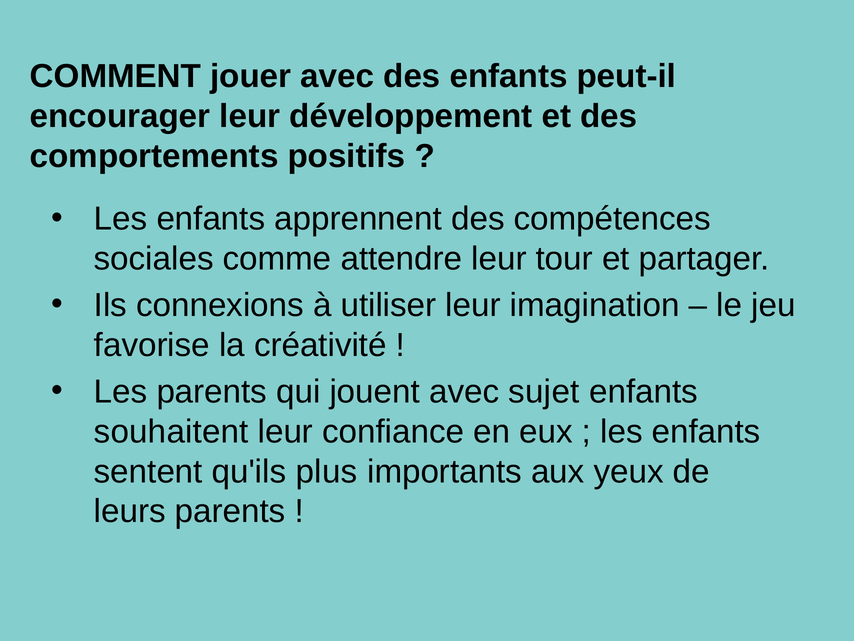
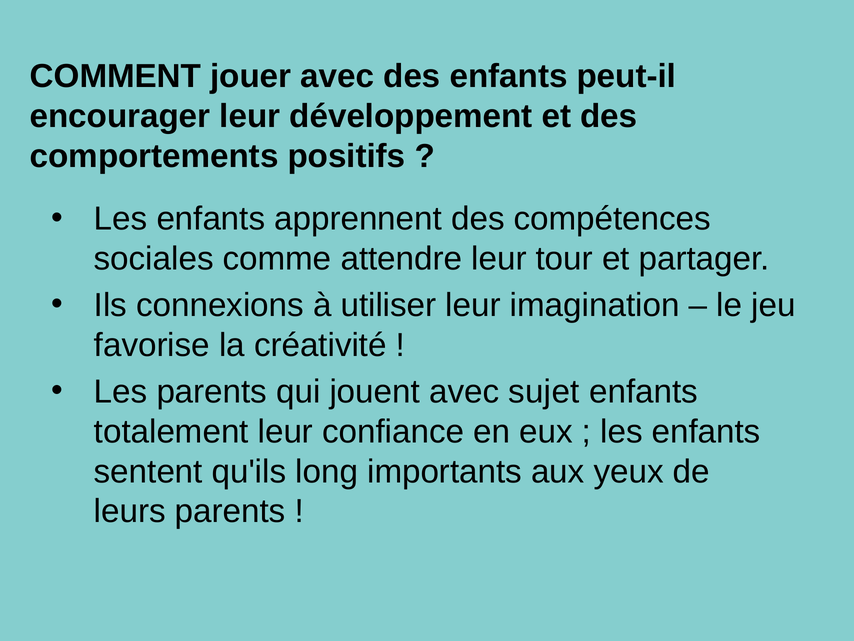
souhaitent: souhaitent -> totalement (171, 431)
plus: plus -> long (327, 471)
